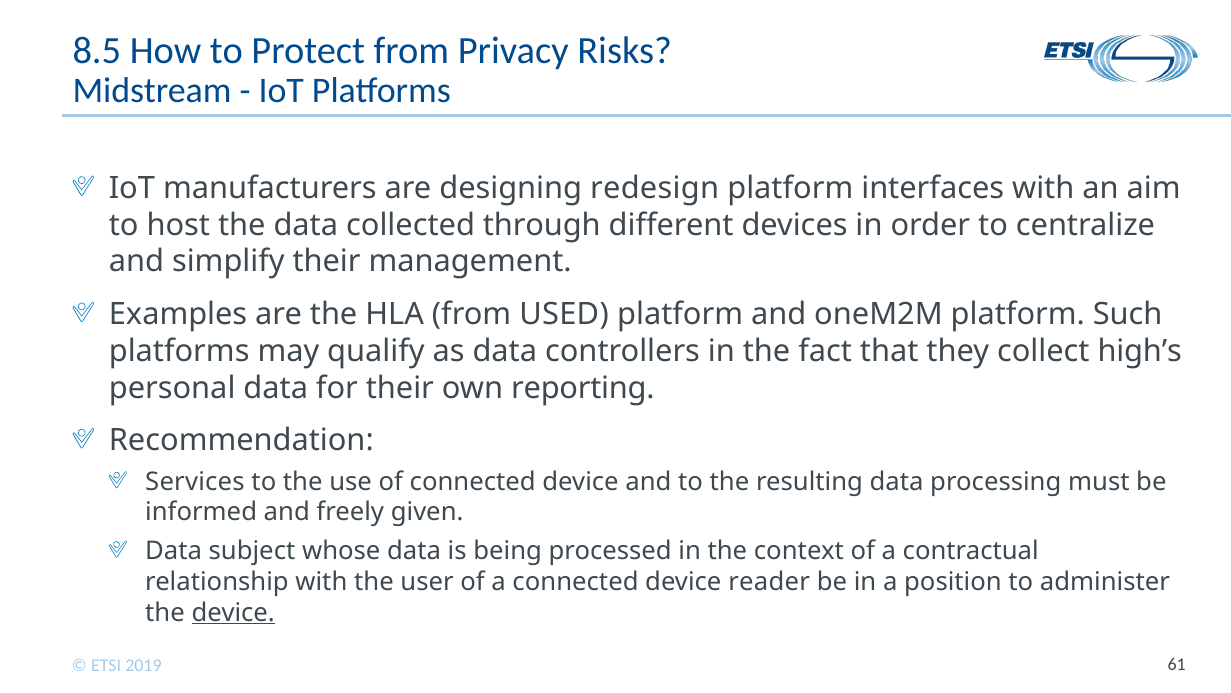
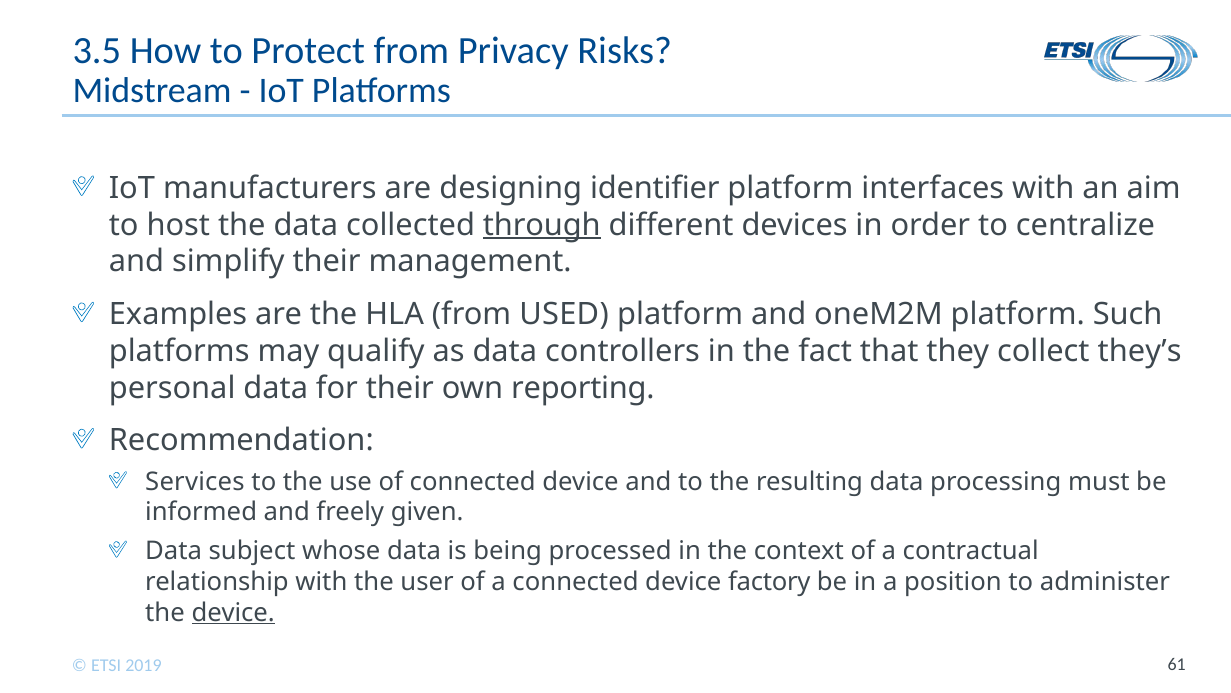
8.5: 8.5 -> 3.5 (97, 51)
redesign: redesign -> identifier (655, 188)
through underline: none -> present (542, 225)
high’s: high’s -> they’s (1140, 351)
reader: reader -> factory (769, 581)
